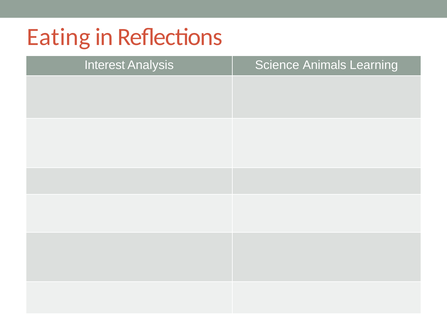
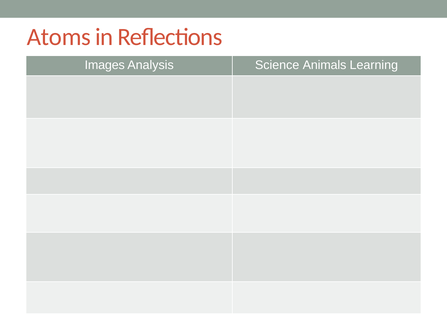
Eating: Eating -> Atoms (59, 37)
Interest: Interest -> Images (105, 65)
